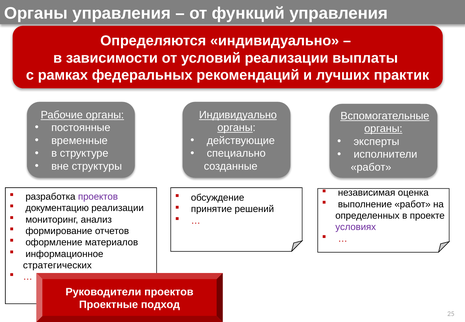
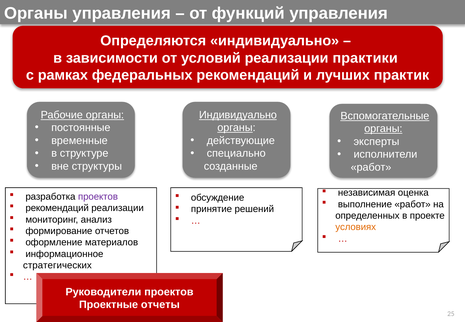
выплаты: выплаты -> практики (365, 58)
документацию: документацию -> рекомендаций (57, 208)
условиях colour: purple -> orange (356, 227)
подход: подход -> отчеты (160, 305)
